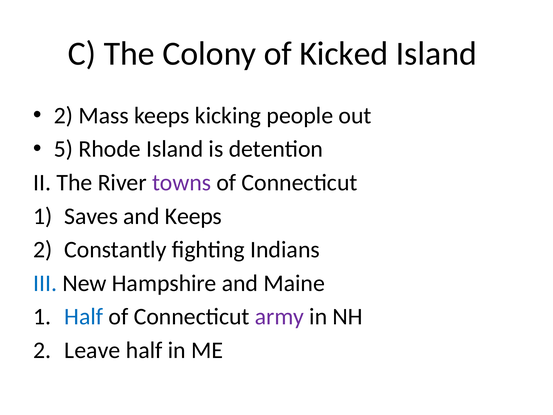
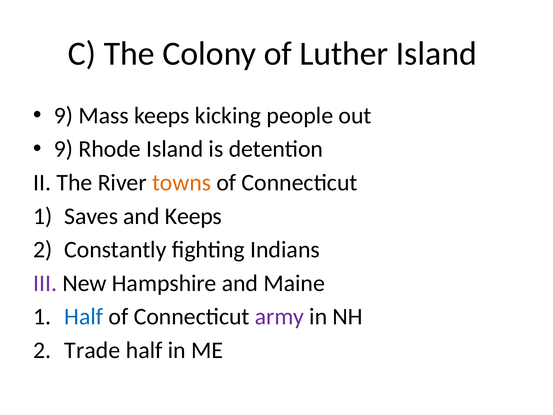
Kicked: Kicked -> Luther (344, 54)
2: 2 -> 9 (64, 115)
5: 5 -> 9 (64, 149)
towns colour: purple -> orange (182, 183)
III colour: blue -> purple (45, 283)
Leave: Leave -> Trade (92, 350)
